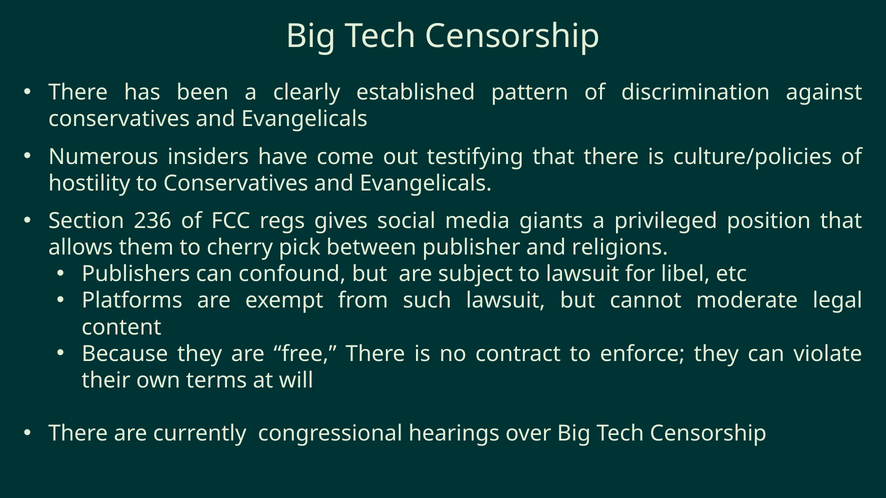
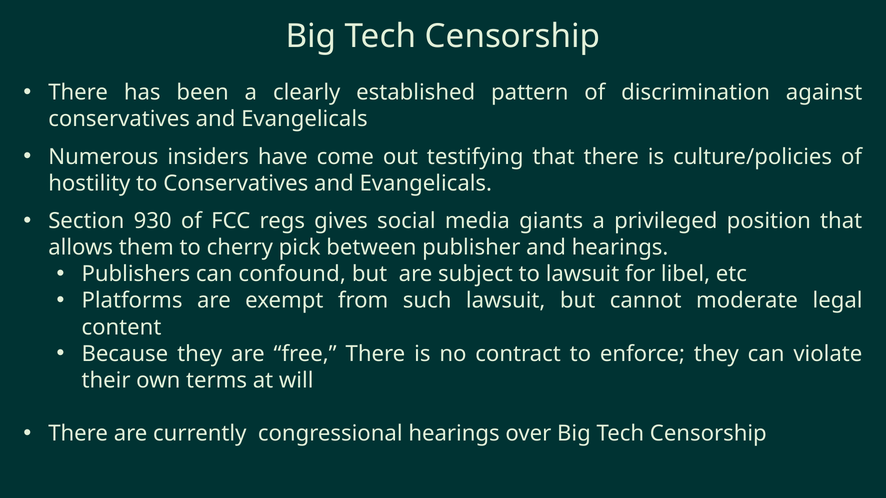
236: 236 -> 930 (153, 221)
and religions: religions -> hearings (620, 248)
